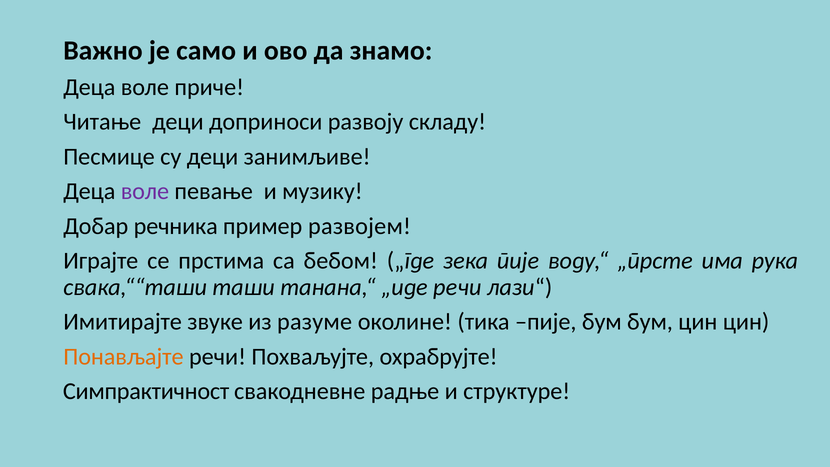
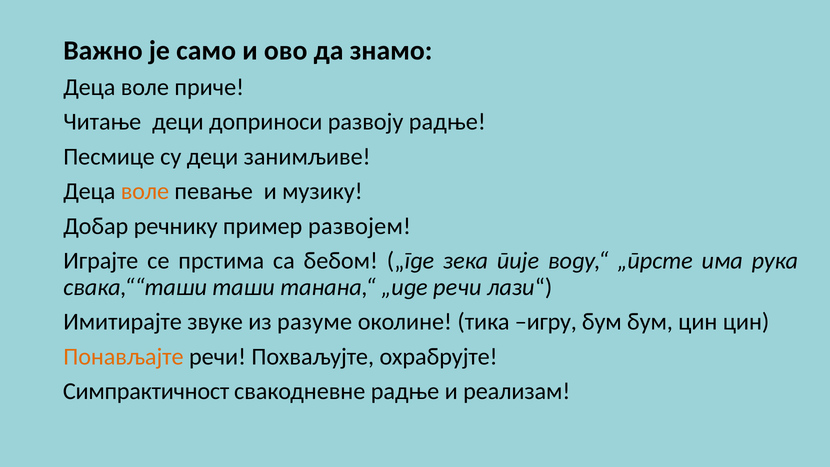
развоју складу: складу -> радње (447, 122)
воле colour: purple -> orange (145, 191)
речника: речника -> речнику (176, 226)
тика пије: пије -> игру (546, 322)
структуре: структуре -> реализам (517, 391)
